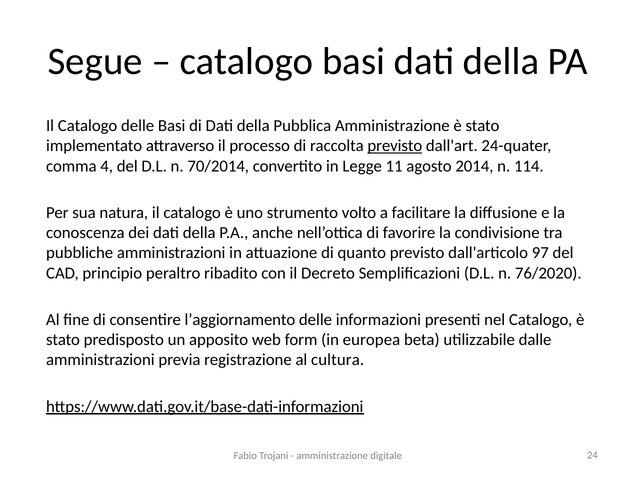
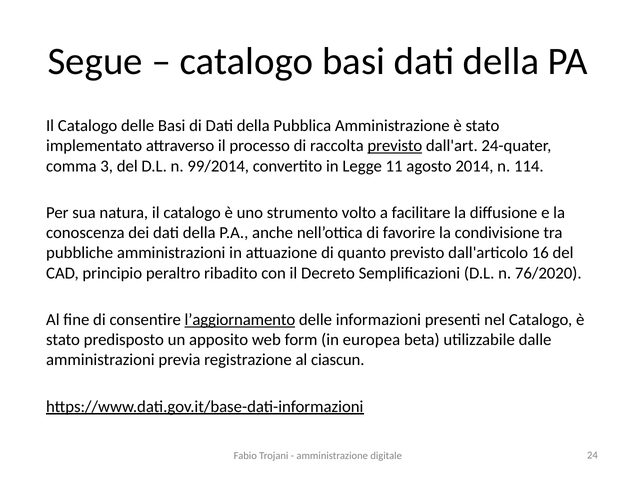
4: 4 -> 3 (107, 166)
70/2014: 70/2014 -> 99/2014 (218, 166)
97: 97 -> 16 (540, 253)
l’aggiornamento underline: none -> present (240, 320)
cultura: cultura -> ciascun (338, 360)
